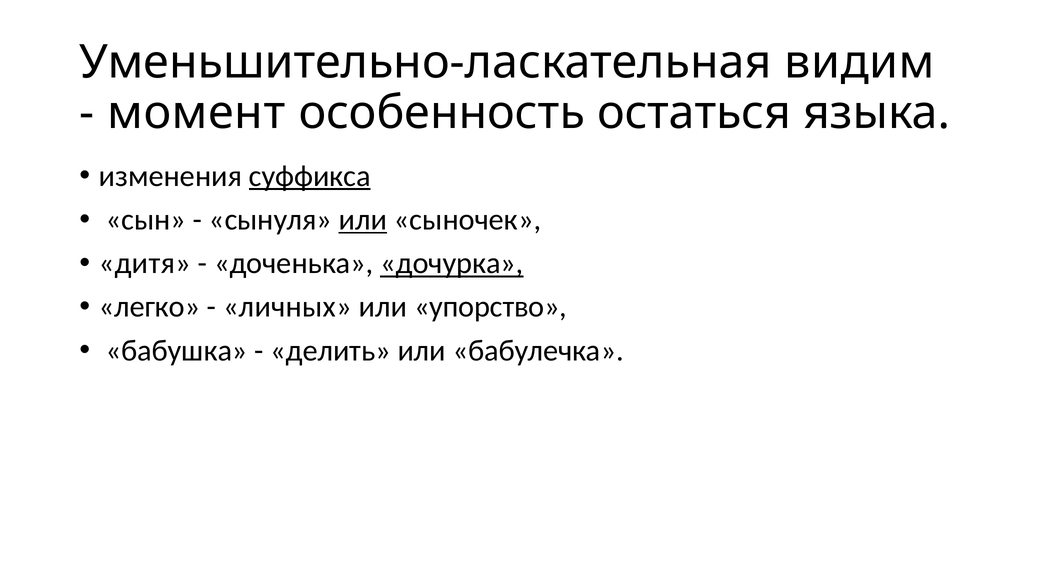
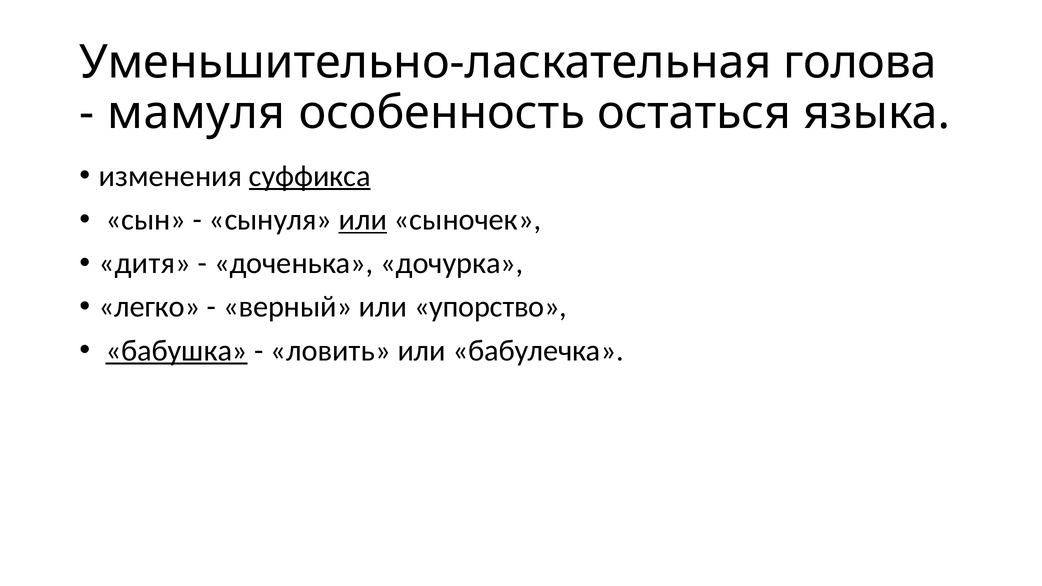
видим: видим -> голова (860, 62)
момент: момент -> мамуля (196, 113)
дочурка underline: present -> none (452, 263)
личных: личных -> верный (288, 307)
бабушка underline: none -> present (177, 351)
делить: делить -> ловить (331, 351)
